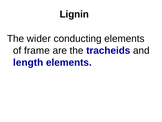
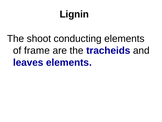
wider: wider -> shoot (39, 38)
length: length -> leaves (28, 62)
